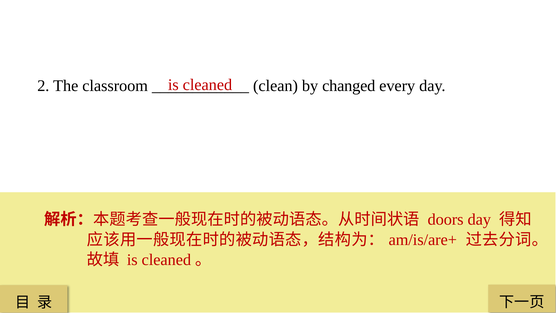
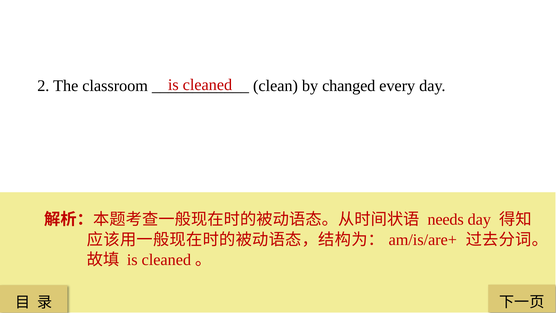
doors: doors -> needs (446, 219)
